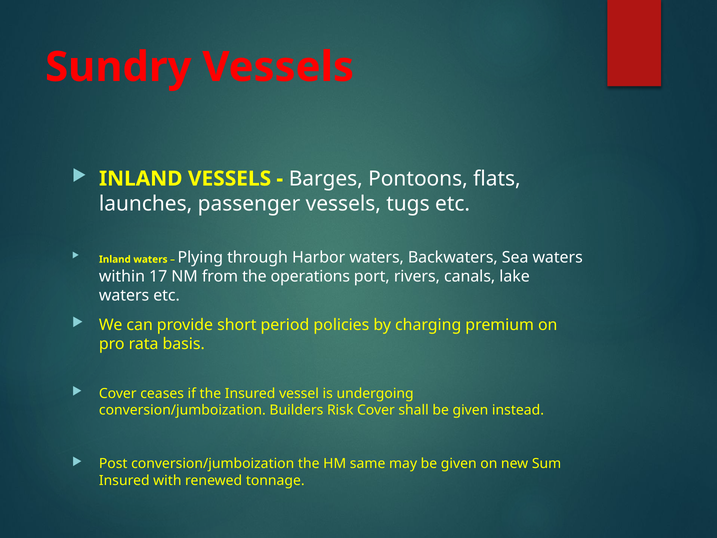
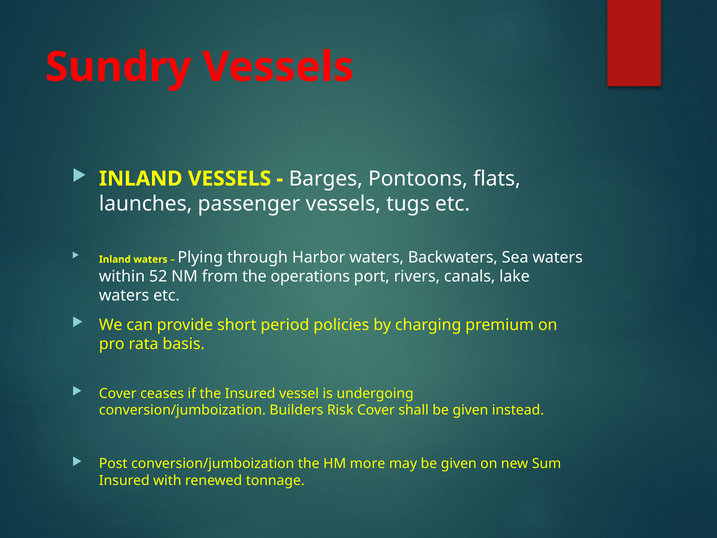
17: 17 -> 52 (158, 276)
same: same -> more (368, 464)
